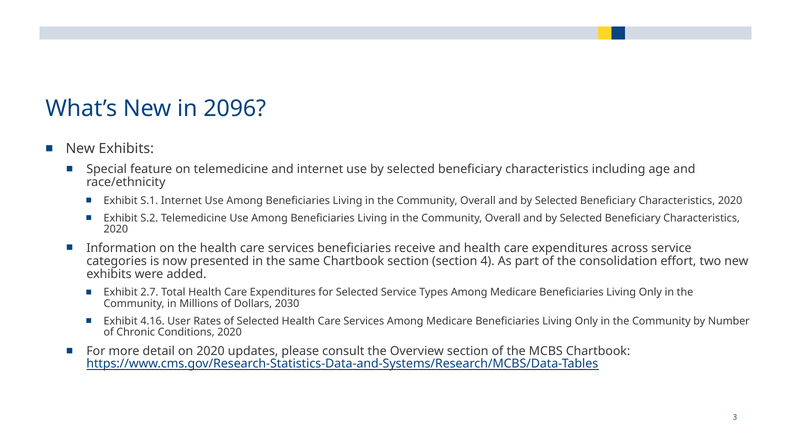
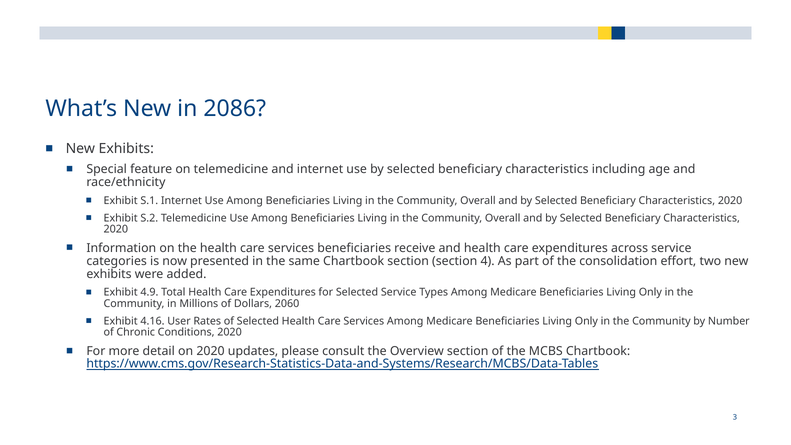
2096: 2096 -> 2086 (235, 108)
2.7: 2.7 -> 4.9 (149, 292)
2030: 2030 -> 2060 (287, 304)
